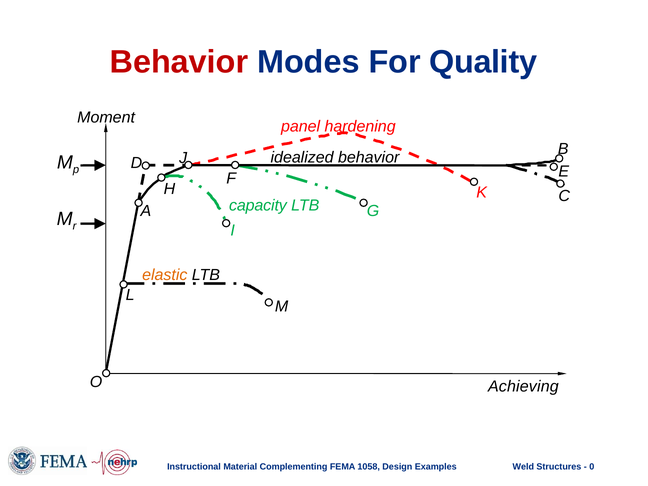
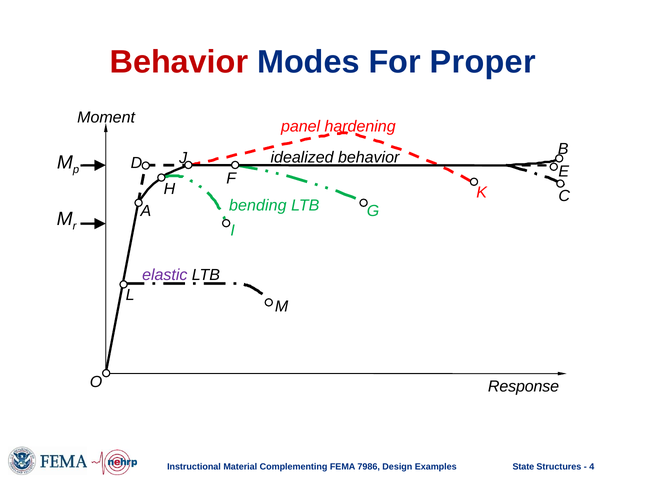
Quality: Quality -> Proper (483, 62)
capacity: capacity -> bending (258, 205)
elastic colour: orange -> purple (165, 275)
Achieving: Achieving -> Response (524, 386)
1058: 1058 -> 7986 (369, 467)
Weld: Weld -> State (523, 467)
0: 0 -> 4 (592, 467)
